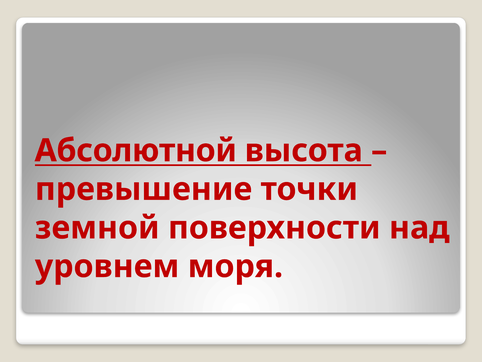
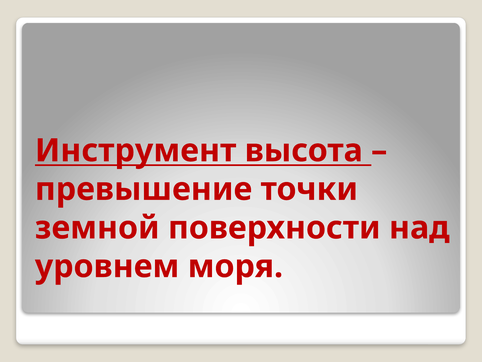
Абсолютной: Абсолютной -> Инструмент (136, 150)
